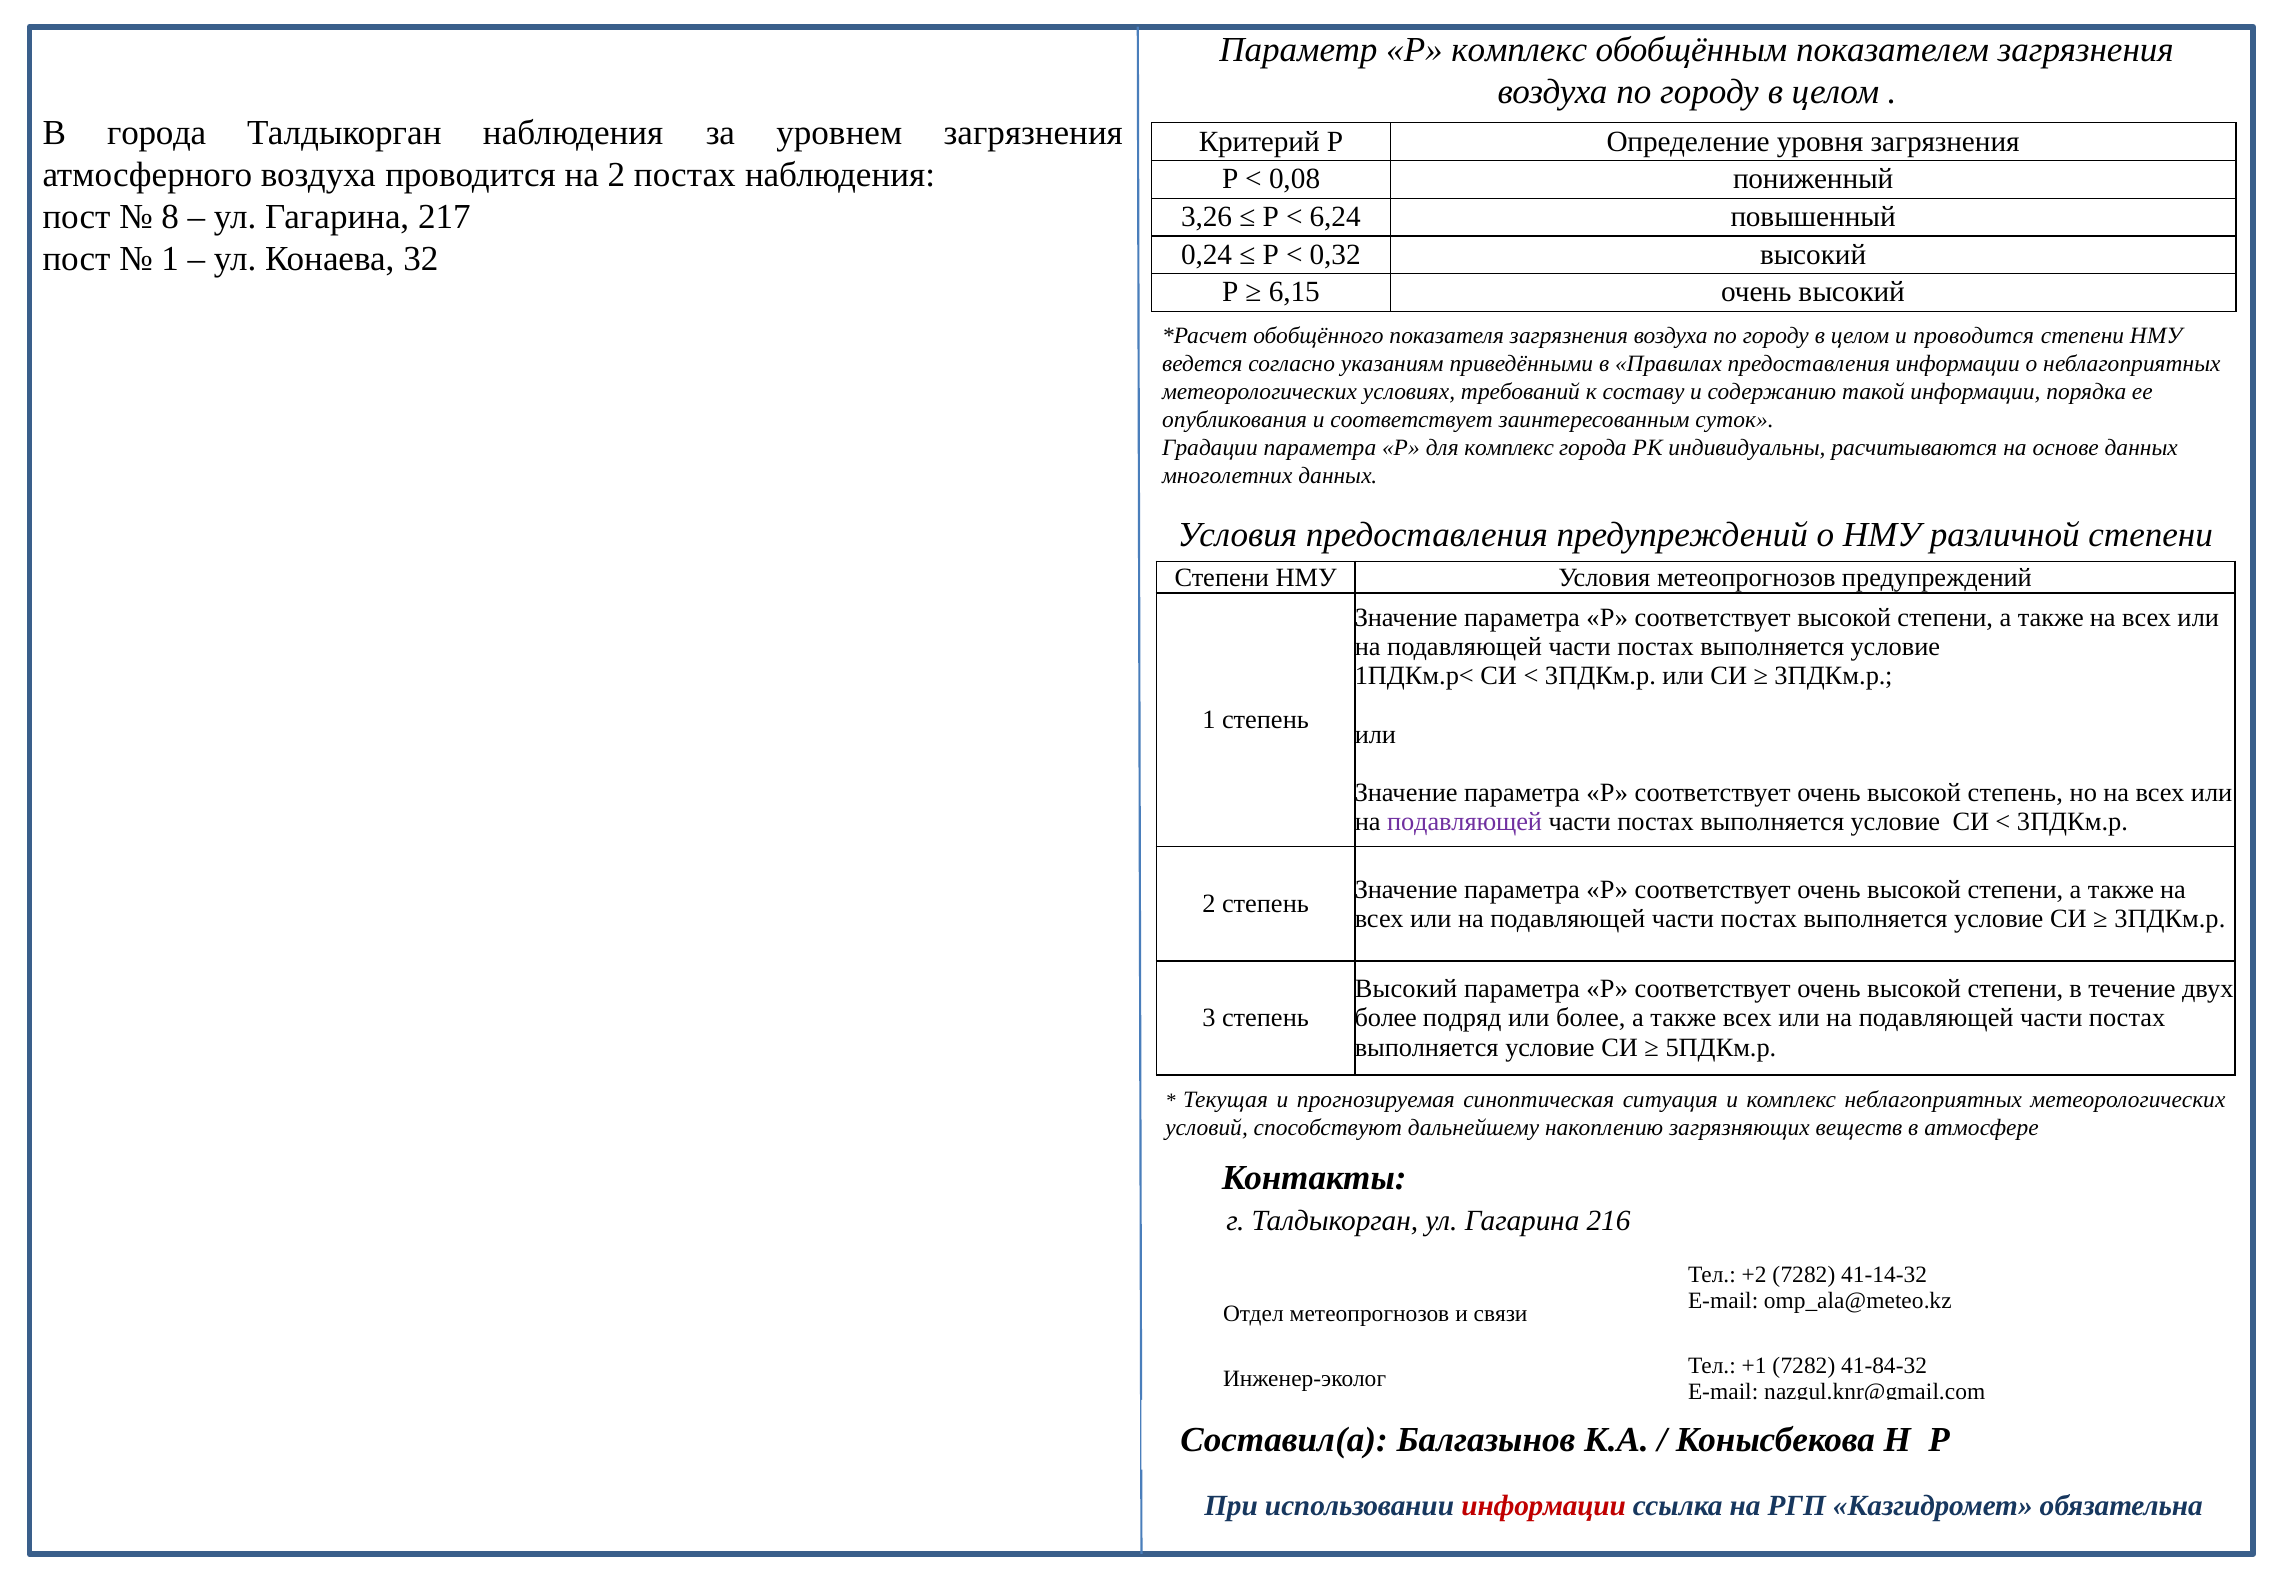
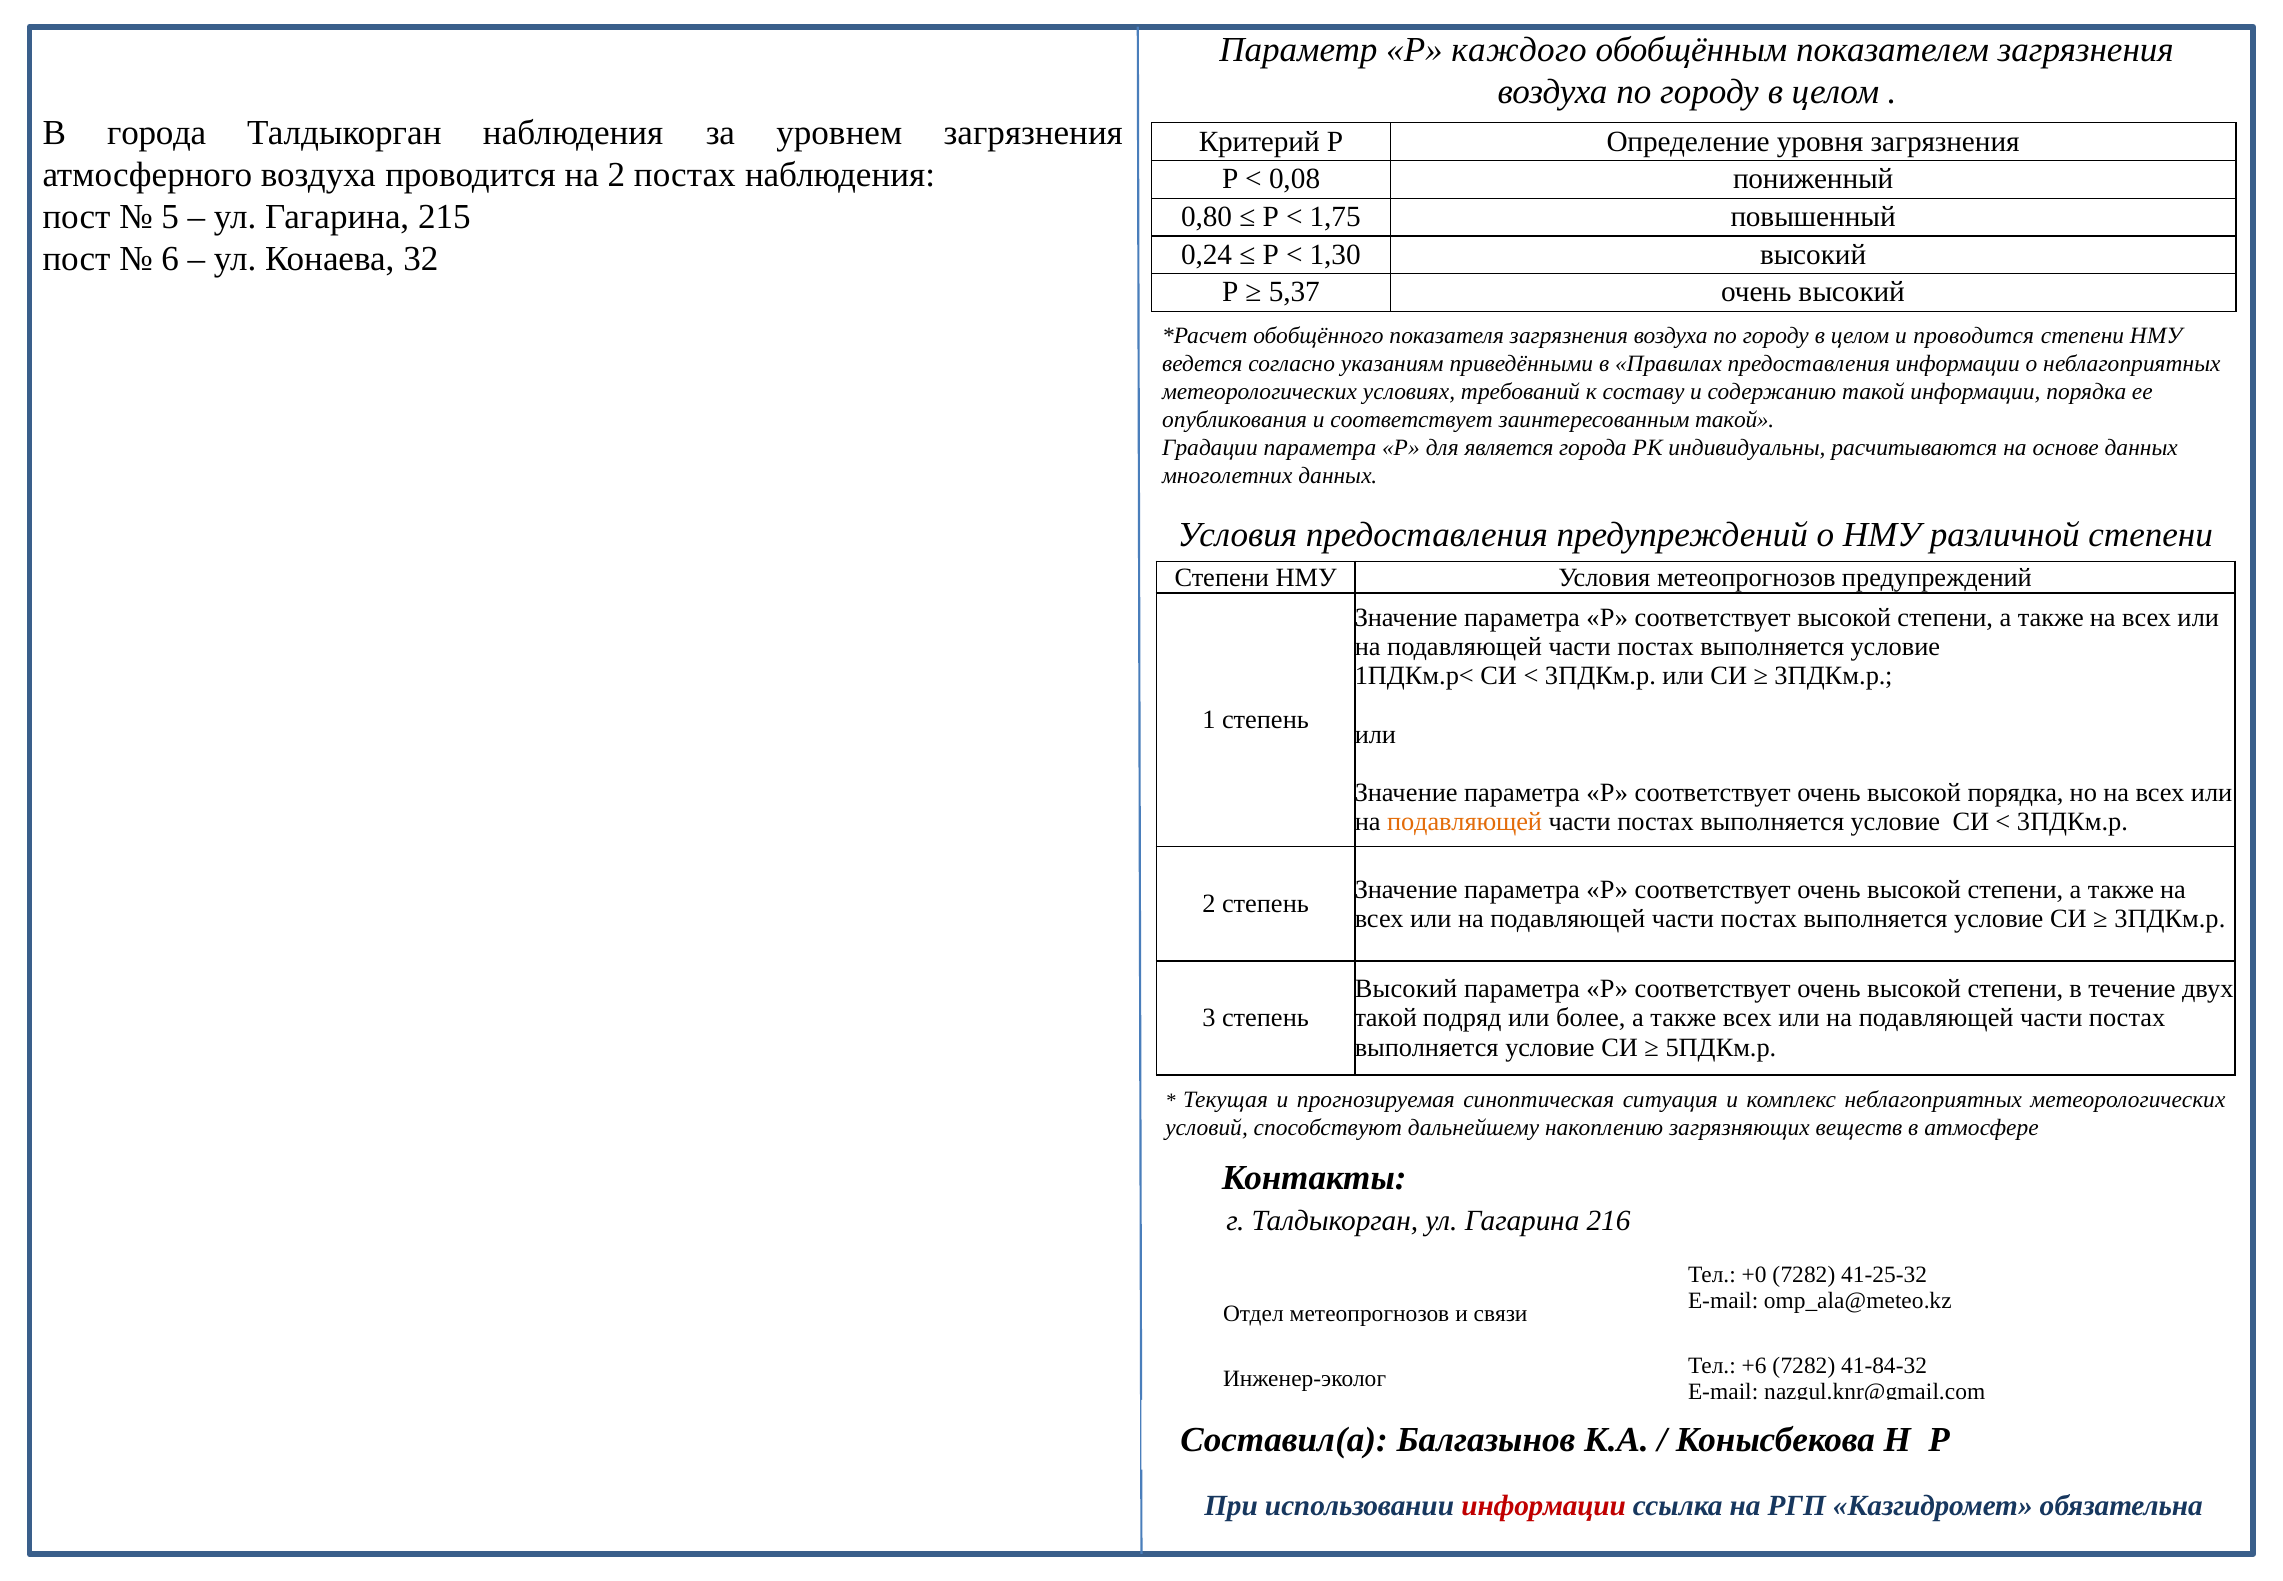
Р комплекс: комплекс -> каждого (1519, 50)
8: 8 -> 5 (170, 217)
217: 217 -> 215 (444, 217)
3,26: 3,26 -> 0,80 (1207, 217)
6,24: 6,24 -> 1,75 (1335, 217)
0,32: 0,32 -> 1,30 (1335, 254)
1: 1 -> 6 (170, 259)
6,15: 6,15 -> 5,37 (1294, 292)
заинтересованным суток: суток -> такой (1735, 419)
для комплекс: комплекс -> является (1509, 447)
высокой степень: степень -> порядка (2016, 793)
подавляющей colour: purple -> orange (1465, 822)
более: более -> такой (1386, 1018)
+2: +2 -> +0 (1754, 1274)
41-14-32: 41-14-32 -> 41-25-32 (1884, 1274)
+1: +1 -> +6 (1754, 1365)
